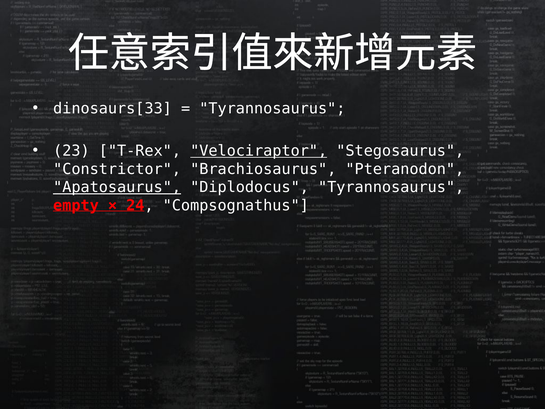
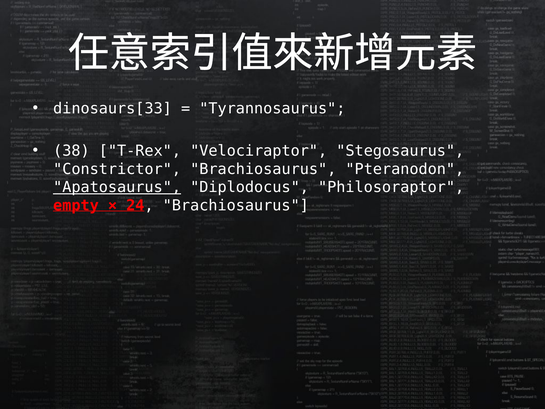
23: 23 -> 38 (71, 151)
Velociraptor underline: present -> none (259, 151)
Diplodocus Tyrannosaurus: Tyrannosaurus -> Philosoraptor (391, 187)
24 Compsognathus: Compsognathus -> Brachiosaurus (236, 205)
